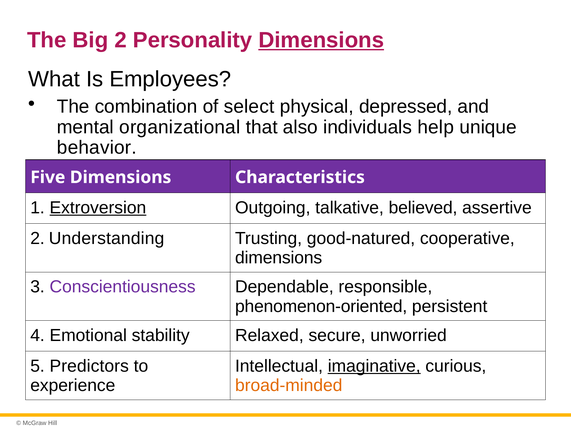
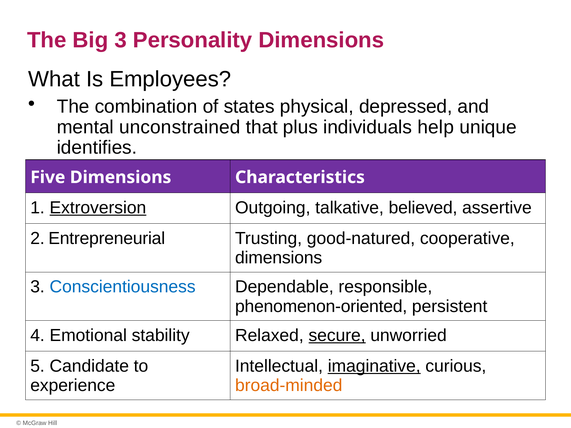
Big 2: 2 -> 3 (121, 40)
Dimensions underline: present -> none (321, 40)
select: select -> states (249, 107)
organizational: organizational -> unconstrained (180, 127)
also: also -> plus (300, 127)
behavior: behavior -> identifies (97, 148)
Understanding: Understanding -> Entrepreneurial (107, 239)
Conscientiousness colour: purple -> blue (123, 287)
secure underline: none -> present (337, 336)
Predictors: Predictors -> Candidate (89, 366)
